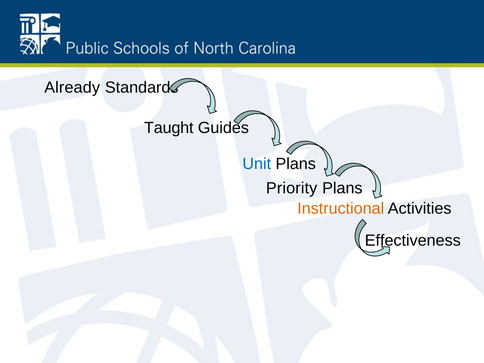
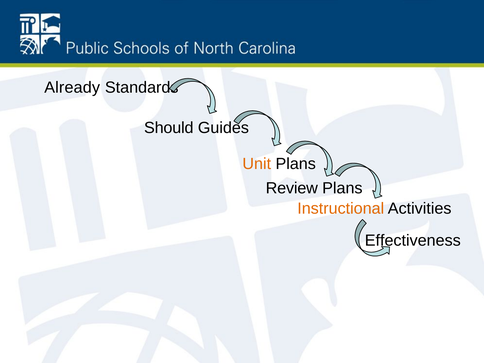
Taught: Taught -> Should (169, 128)
Unit colour: blue -> orange (257, 164)
Priority: Priority -> Review (292, 188)
